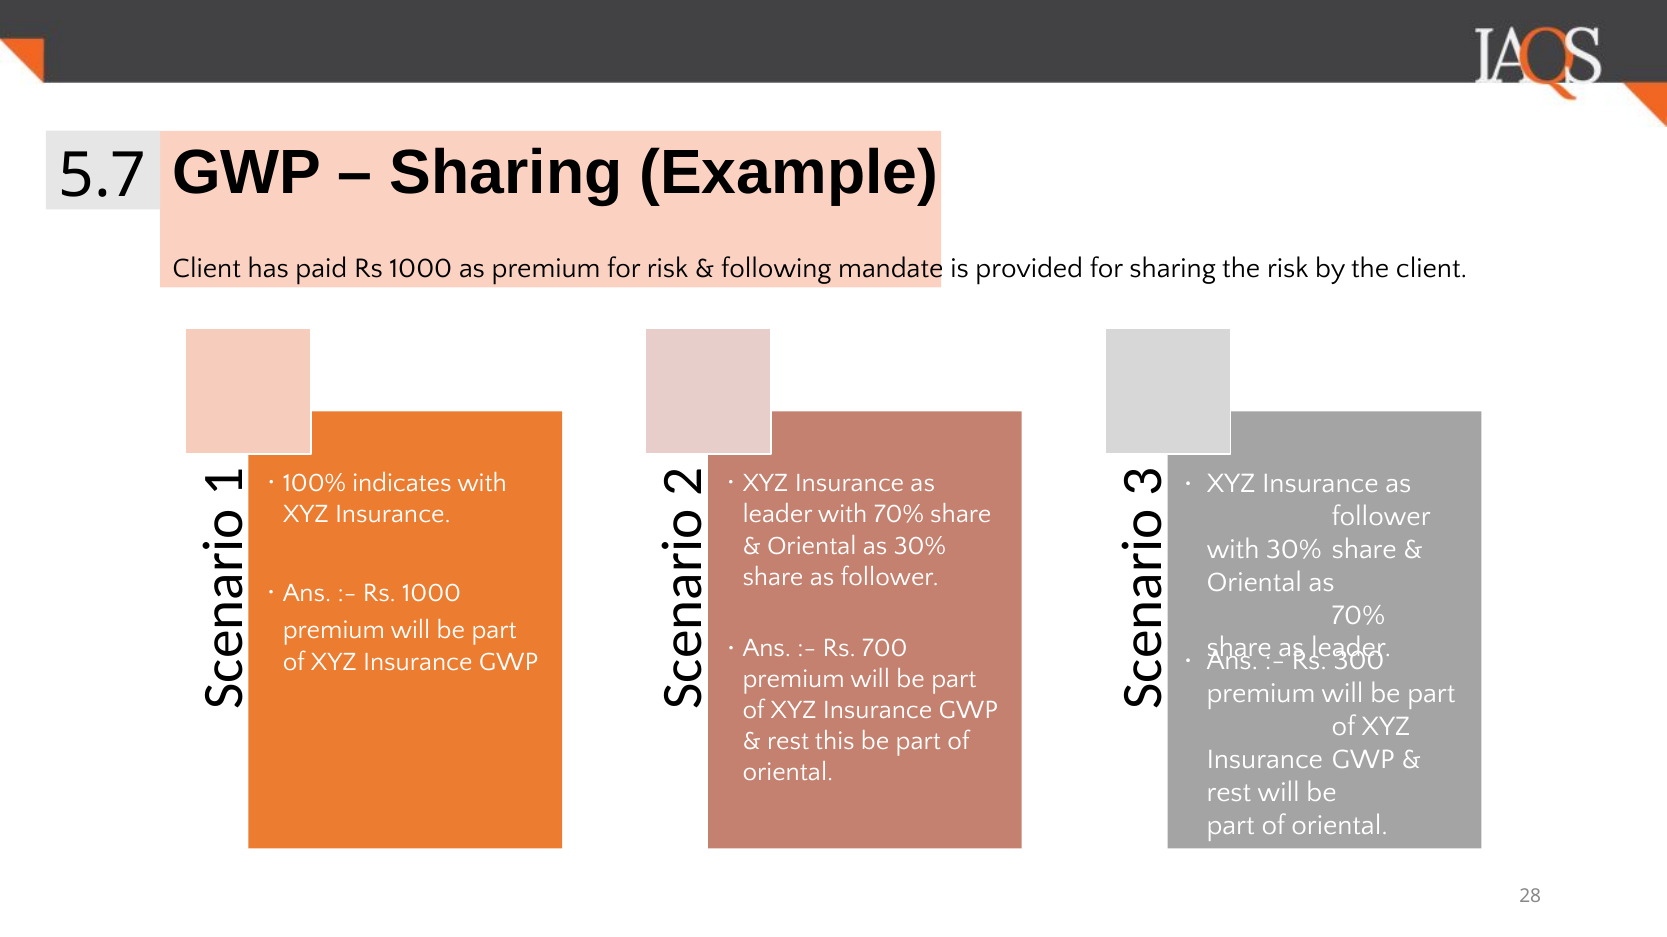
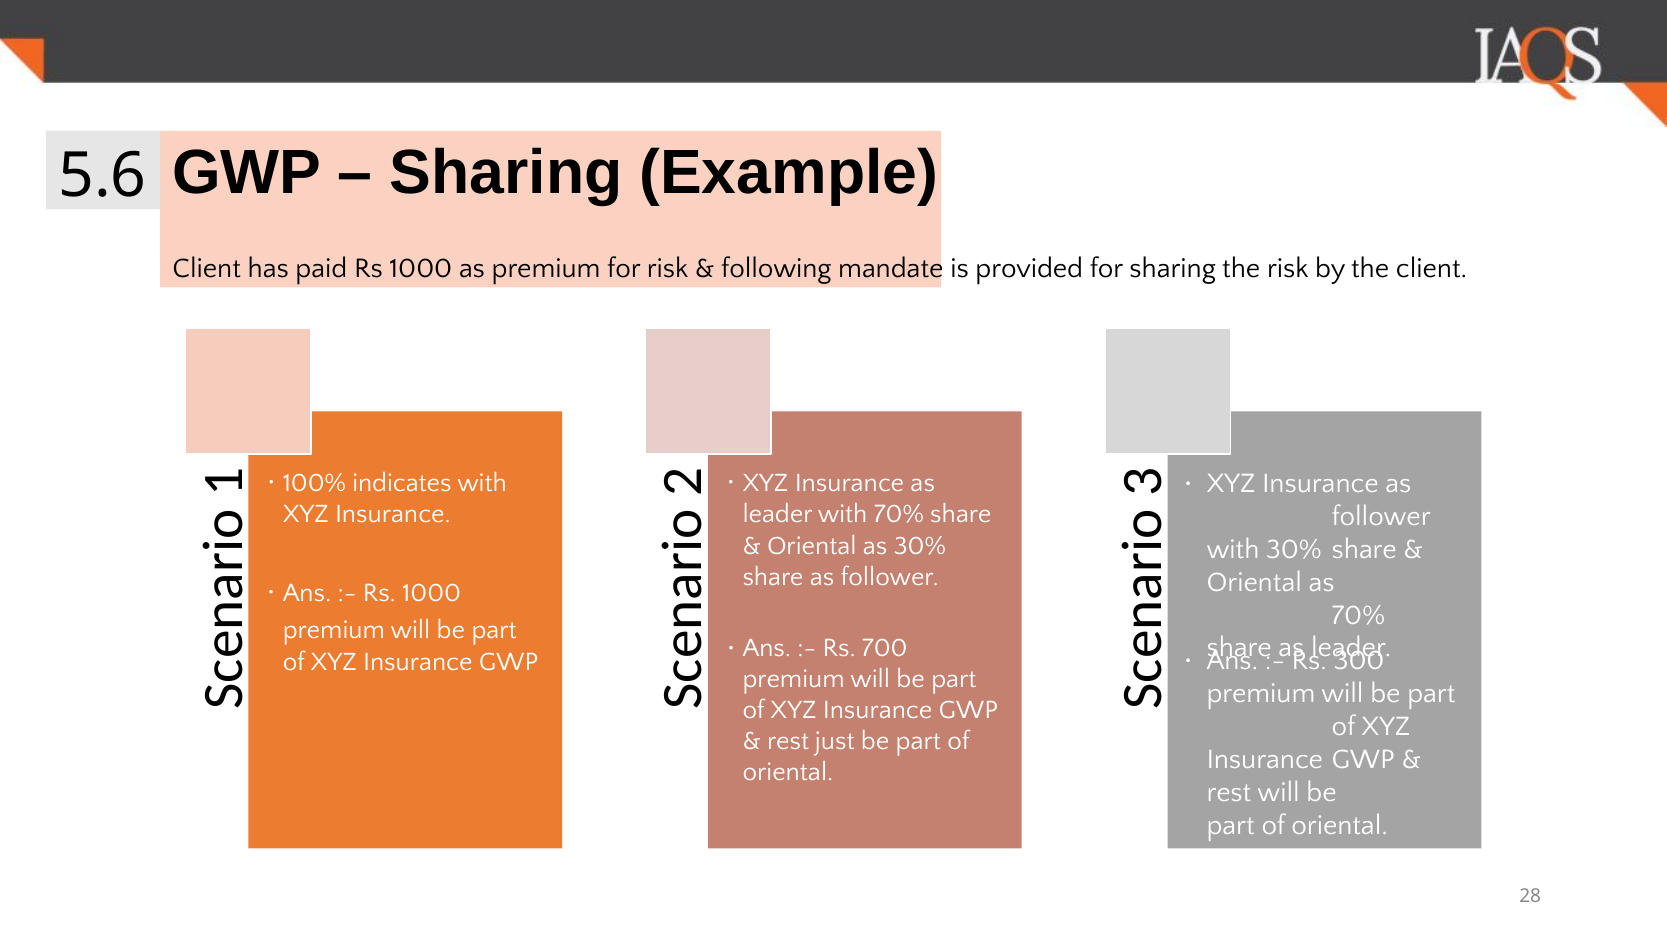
5.7: 5.7 -> 5.6 (103, 176)
this: this -> just (835, 742)
